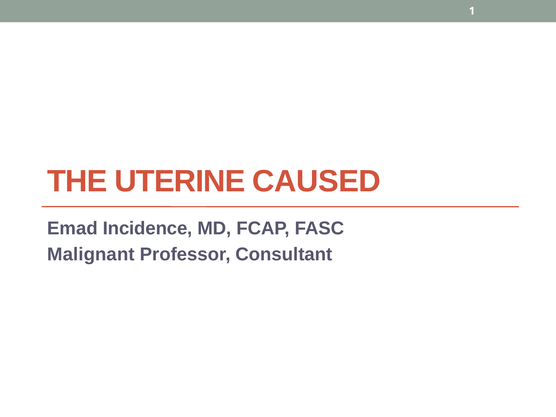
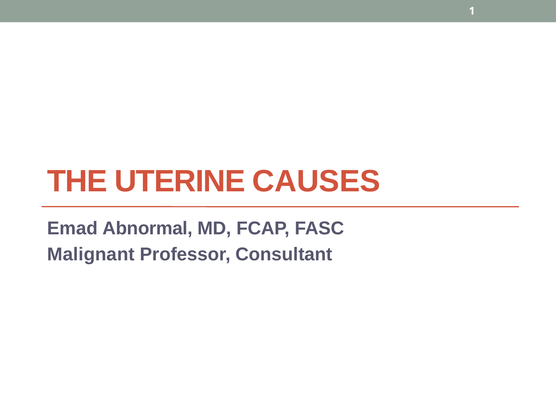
CAUSED: CAUSED -> CAUSES (316, 181)
Incidence: Incidence -> Abnormal (148, 228)
